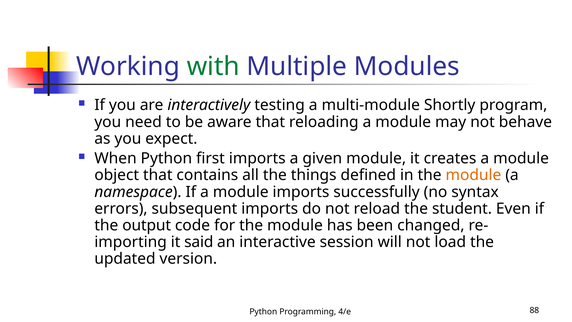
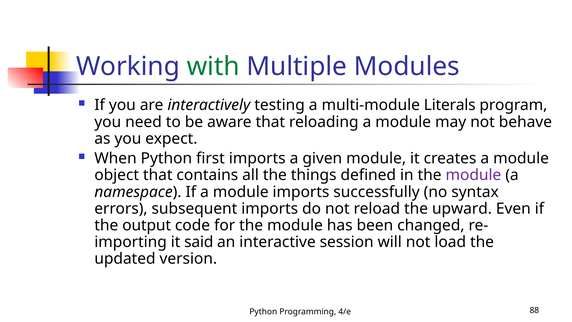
Shortly: Shortly -> Literals (450, 105)
module colour: orange -> purple (473, 175)
student: student -> upward (462, 208)
